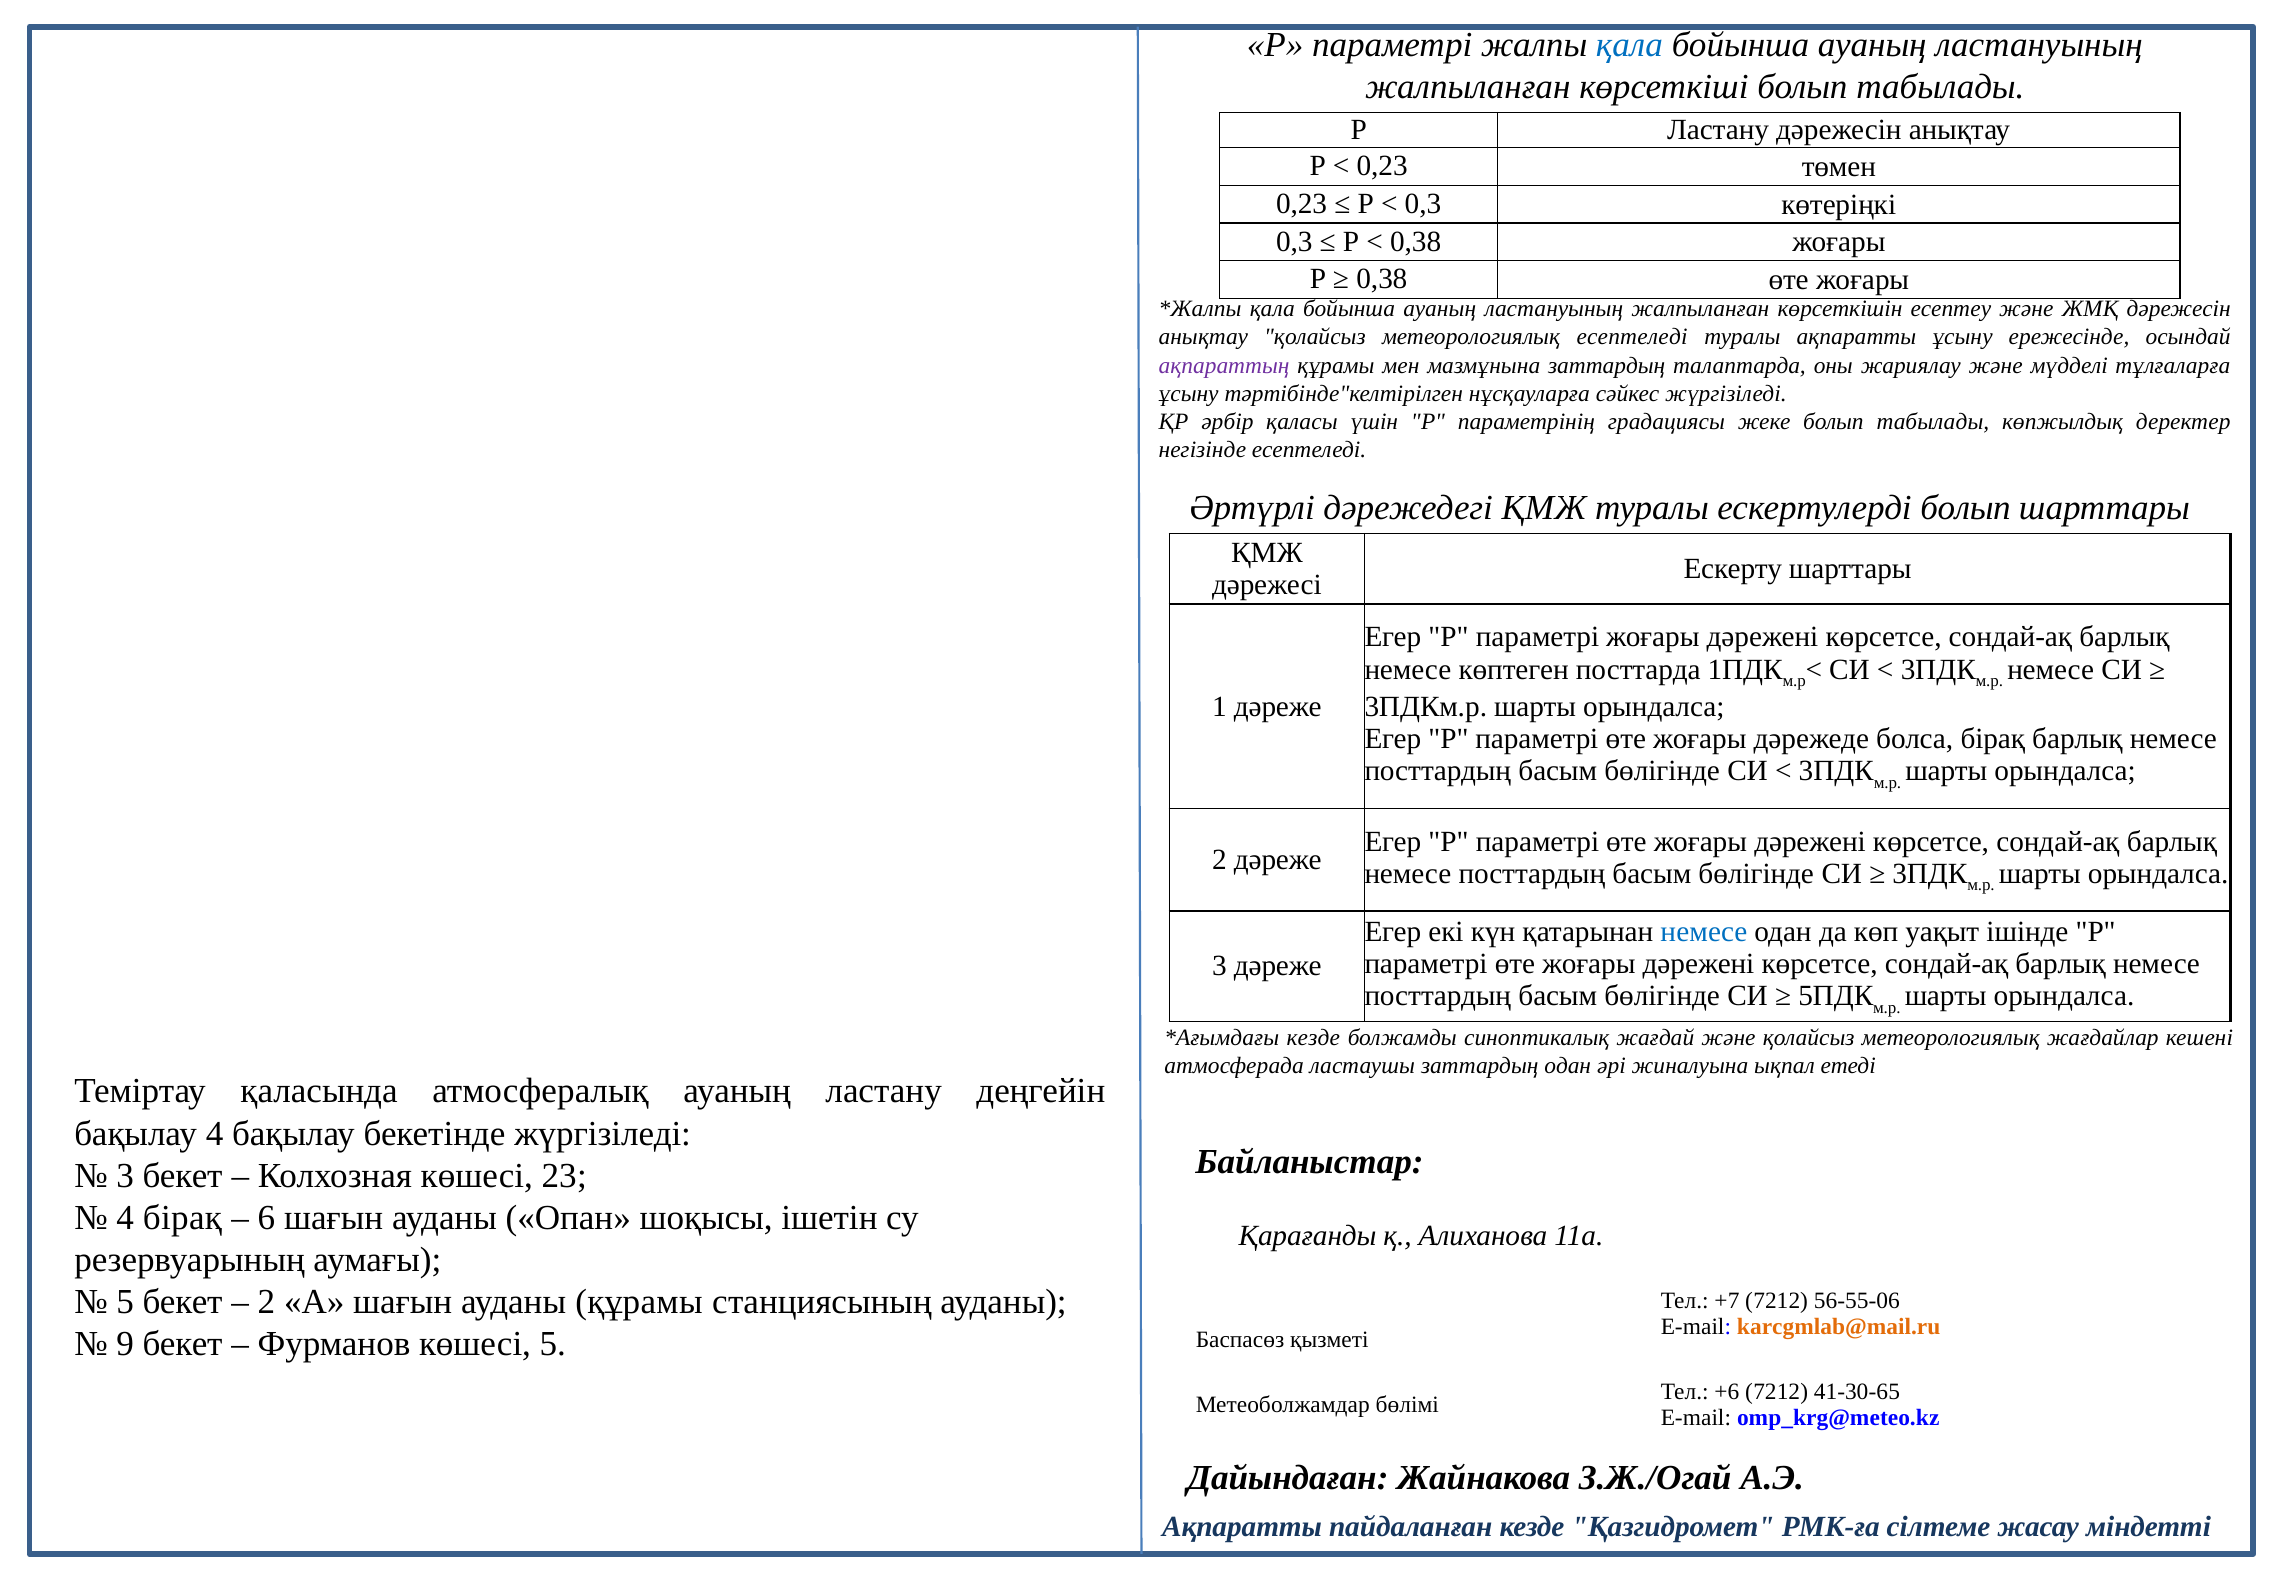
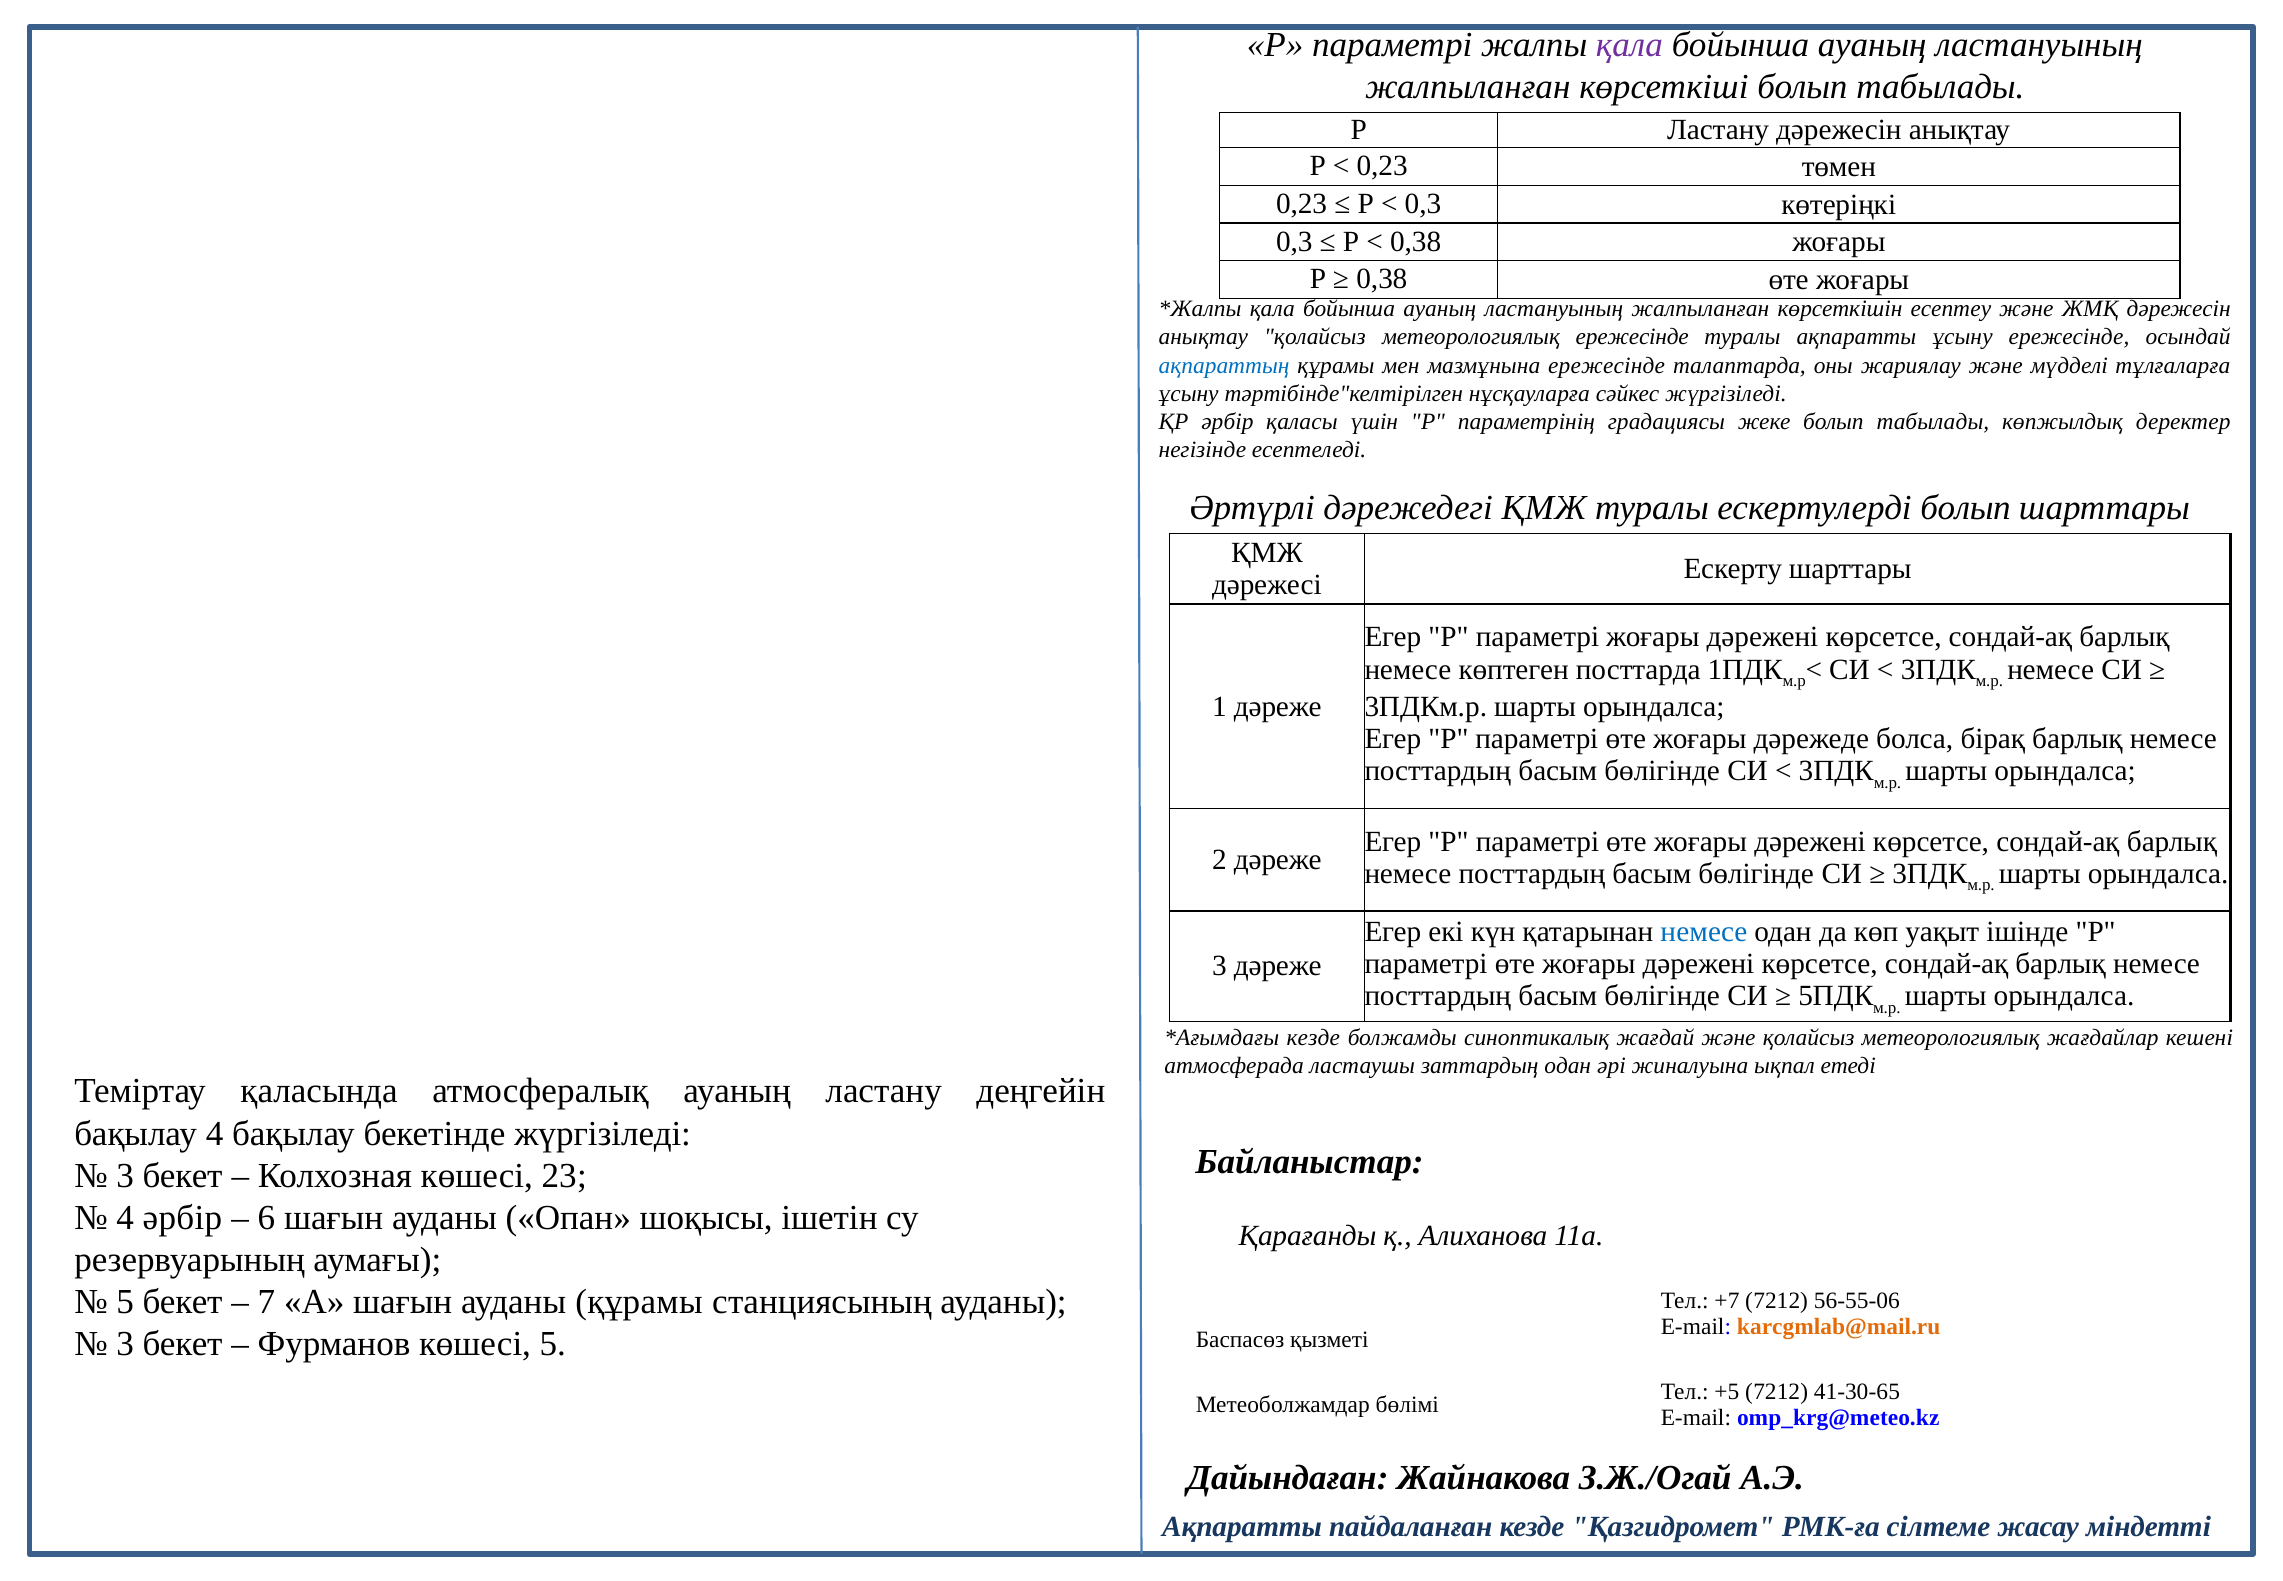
қала colour: blue -> purple (1629, 45)
метеорологиялық есептеледі: есептеледі -> ережесінде (1632, 337)
ақпараттың colour: purple -> blue (1224, 365)
мазмұнына заттардың: заттардың -> ережесінде (1607, 365)
4 бірақ: бірақ -> әрбір (182, 1217)
2: 2 -> 7 (266, 1302)
9: 9 -> 3 (125, 1344)
+6: +6 -> +5 (1727, 1391)
